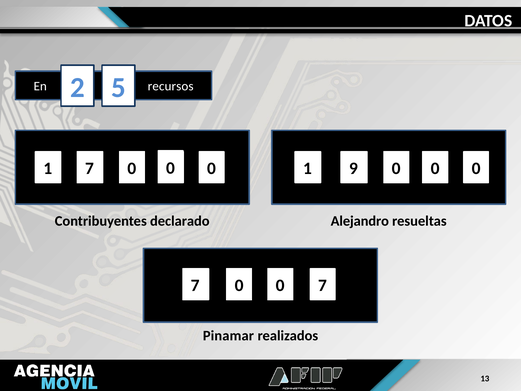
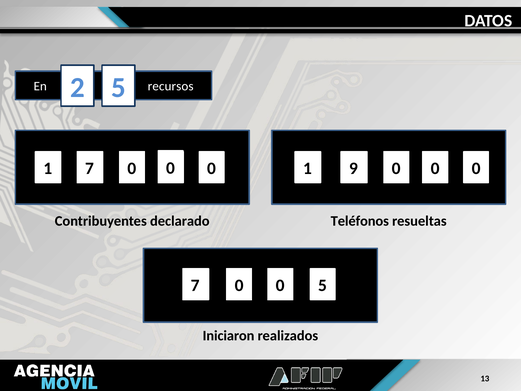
Alejandro: Alejandro -> Teléfonos (360, 221)
7: 7 -> 5 (323, 285)
Pinamar: Pinamar -> Iniciaron (229, 335)
